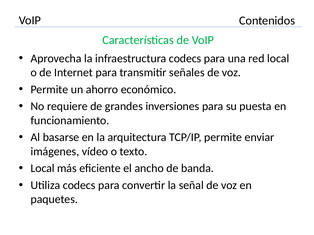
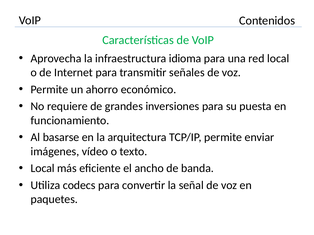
infraestructura codecs: codecs -> idioma (185, 59)
